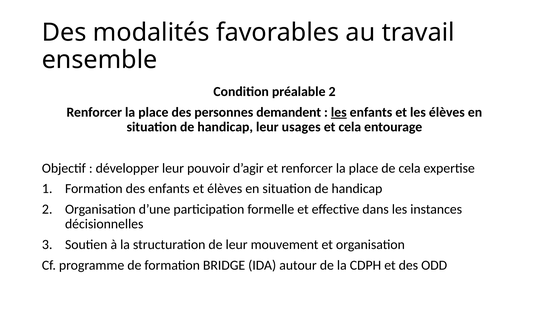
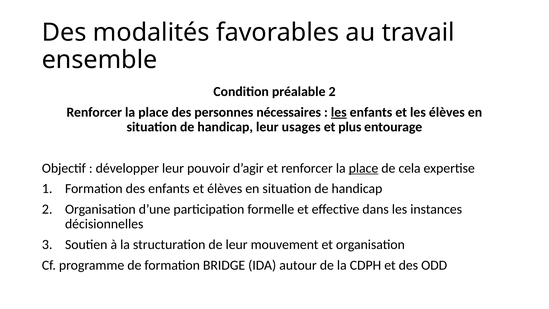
demandent: demandent -> nécessaires (289, 112)
et cela: cela -> plus (350, 127)
place underline: none -> present (363, 168)
